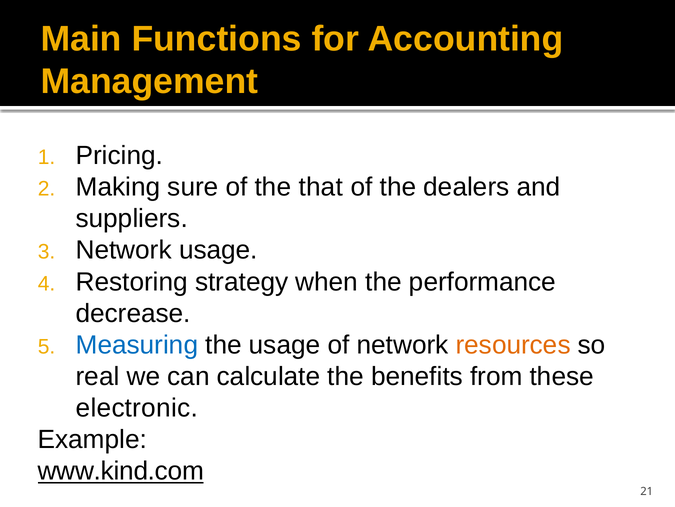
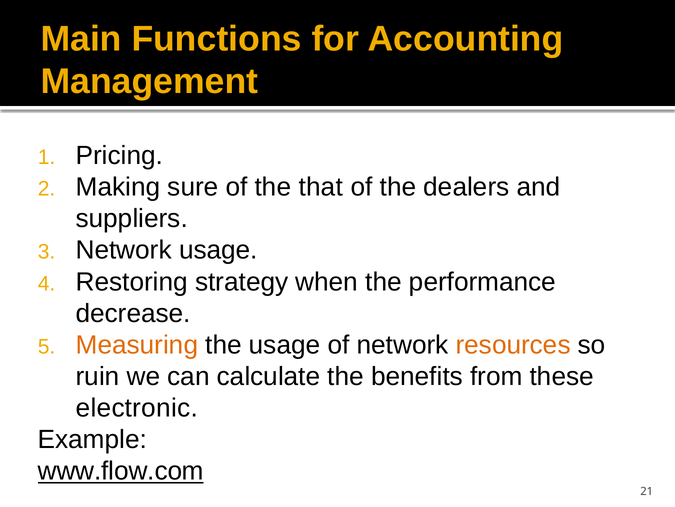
Measuring colour: blue -> orange (137, 344)
real: real -> ruin (98, 376)
www.kind.com: www.kind.com -> www.flow.com (121, 471)
